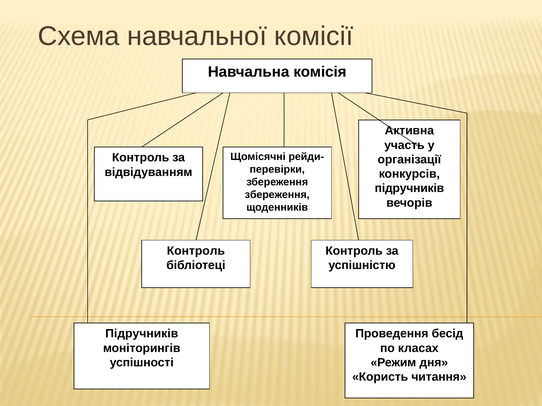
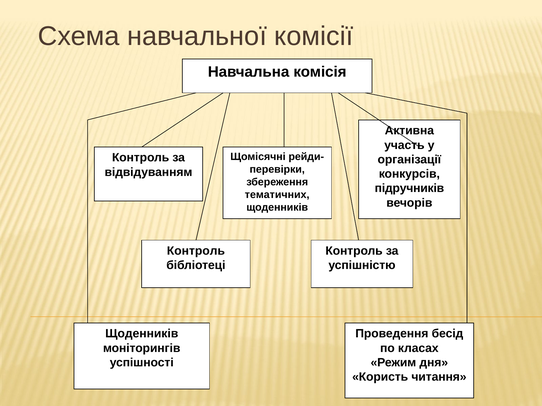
збереження: збереження -> тематичних (277, 195)
Підручників: Підручників -> Щоденників (142, 334)
